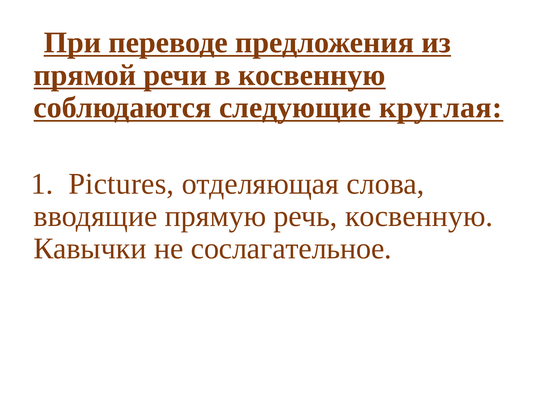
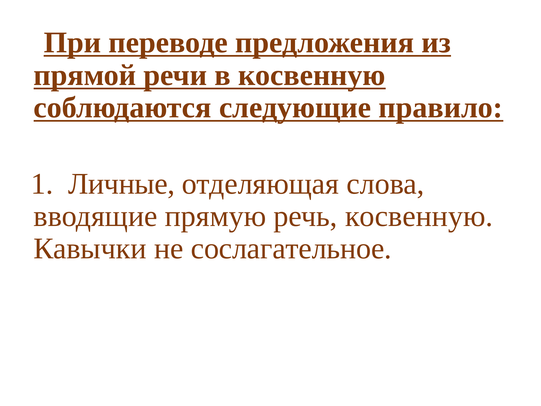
круглая: круглая -> правило (441, 108)
Pictures: Pictures -> Личные (121, 184)
